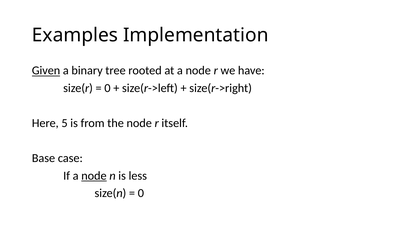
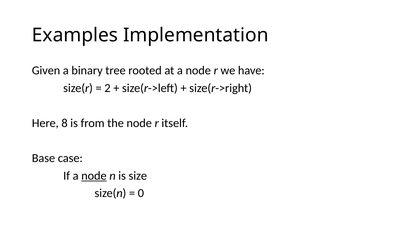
Given underline: present -> none (46, 71)
0: 0 -> 2 (107, 88)
5: 5 -> 8 (65, 123)
less: less -> size (138, 176)
